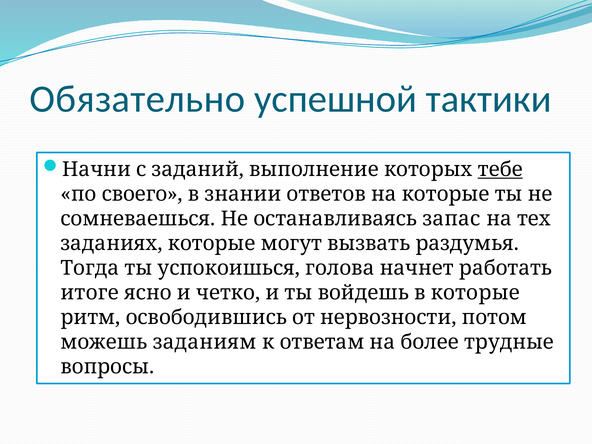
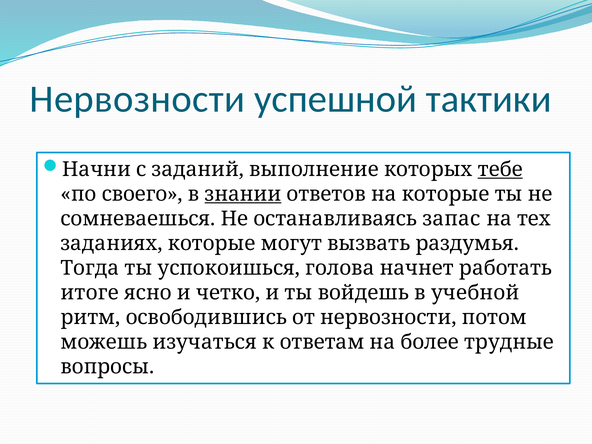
Обязательно: Обязательно -> Нервозности (137, 99)
знании underline: none -> present (243, 194)
в которые: которые -> учебной (475, 293)
заданиям: заданиям -> изучаться (205, 342)
